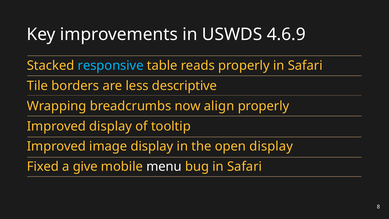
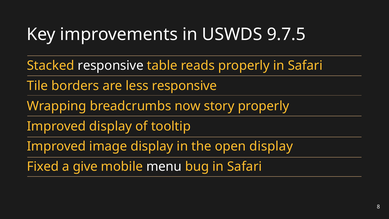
4.6.9: 4.6.9 -> 9.7.5 (286, 34)
responsive colour: light blue -> white (111, 66)
less descriptive: descriptive -> responsive (184, 86)
align: align -> story (219, 106)
